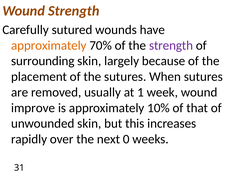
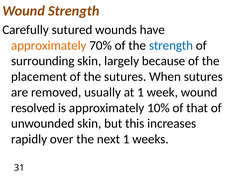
strength colour: purple -> blue (171, 45)
improve: improve -> resolved (33, 108)
next 0: 0 -> 1 (126, 139)
